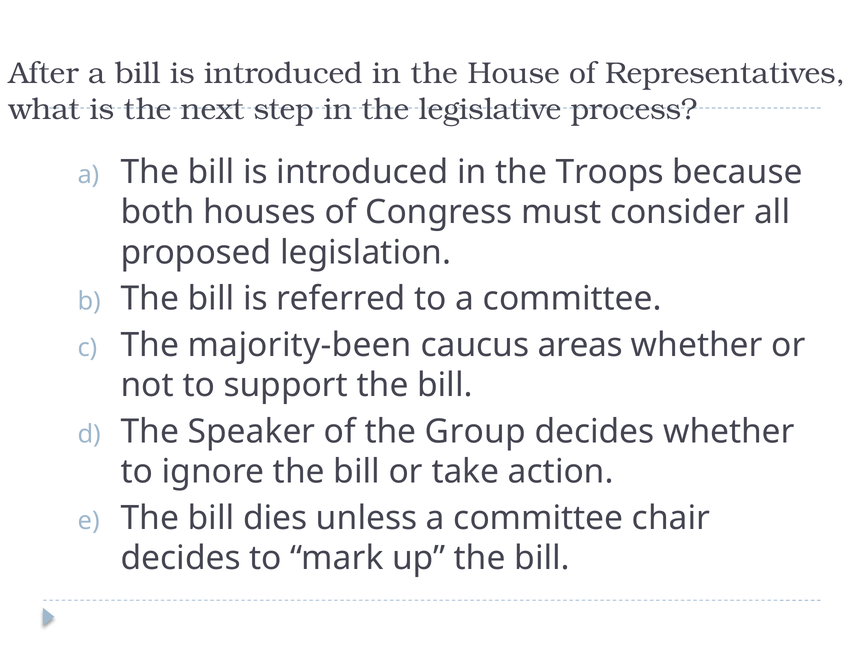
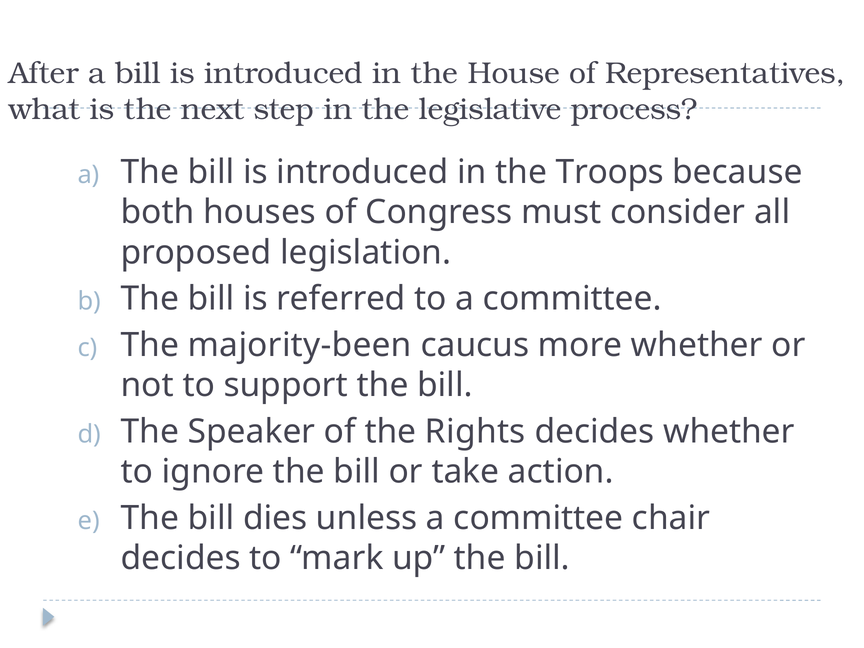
areas: areas -> more (580, 345)
Group: Group -> Rights (475, 432)
